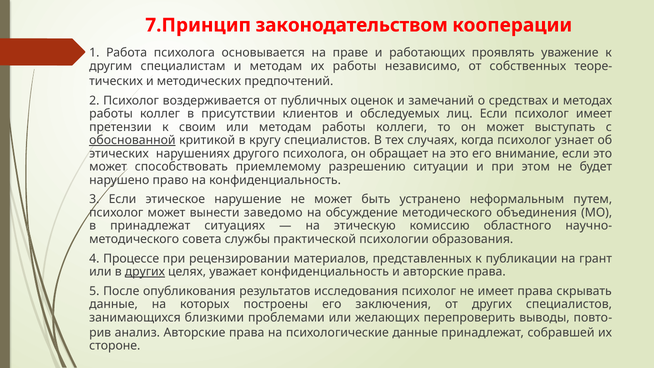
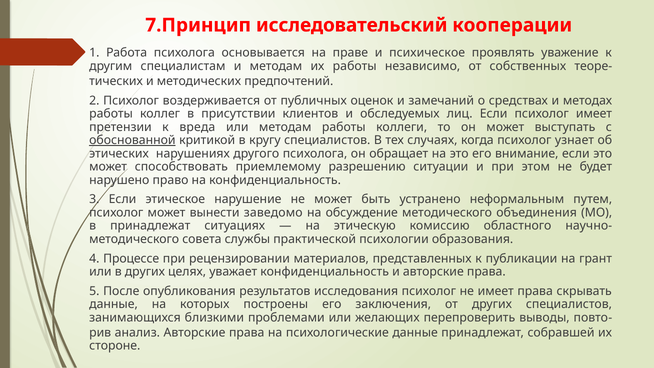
законодательством: законодательством -> исследовательский (352, 25)
работающих: работающих -> психическое (427, 53)
своим: своим -> вреда (197, 127)
других underline: present -> none (145, 272)
